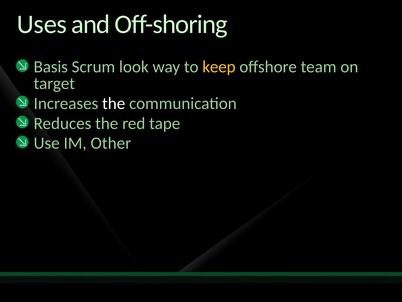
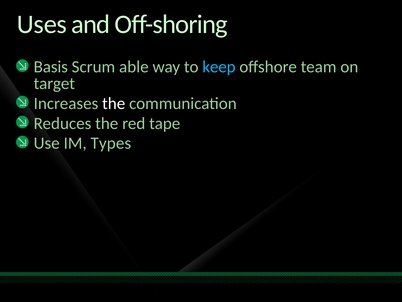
look: look -> able (134, 67)
keep colour: yellow -> light blue (219, 67)
Other: Other -> Types (111, 143)
